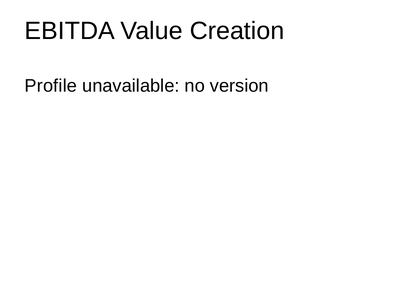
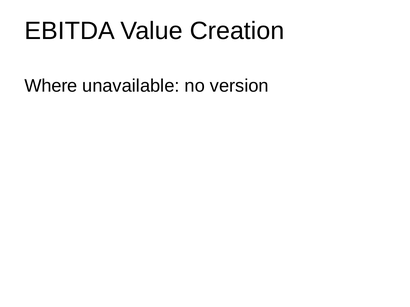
Profile: Profile -> Where (51, 86)
